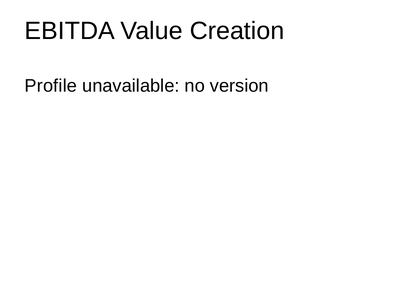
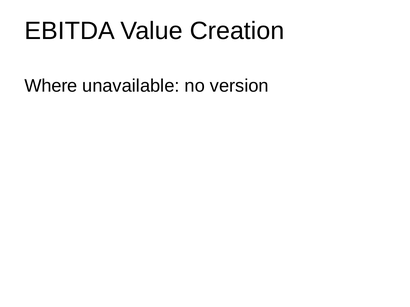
Profile: Profile -> Where (51, 86)
